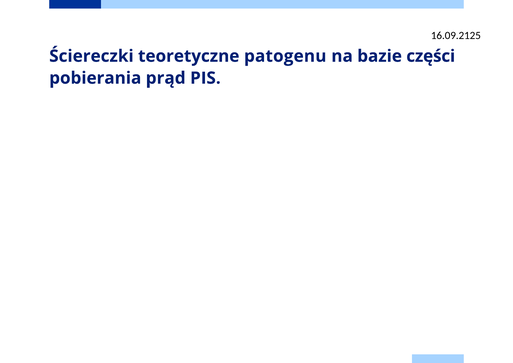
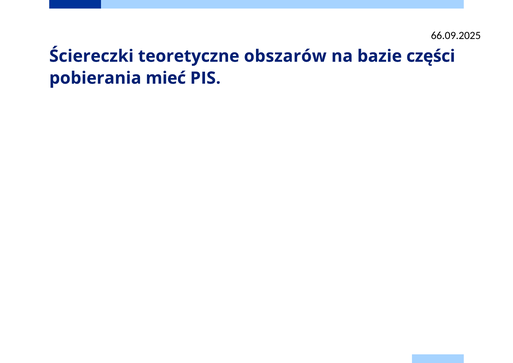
16.09.2125: 16.09.2125 -> 66.09.2025 (456, 35)
patogenu: patogenu -> obszarów (285, 56)
prąd: prąd -> mieć (166, 78)
